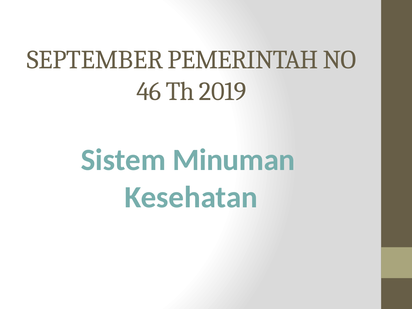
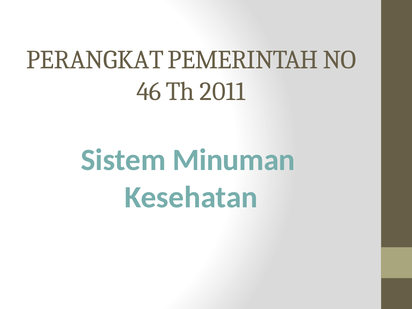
SEPTEMBER: SEPTEMBER -> PERANGKAT (95, 60)
2019: 2019 -> 2011 (222, 91)
